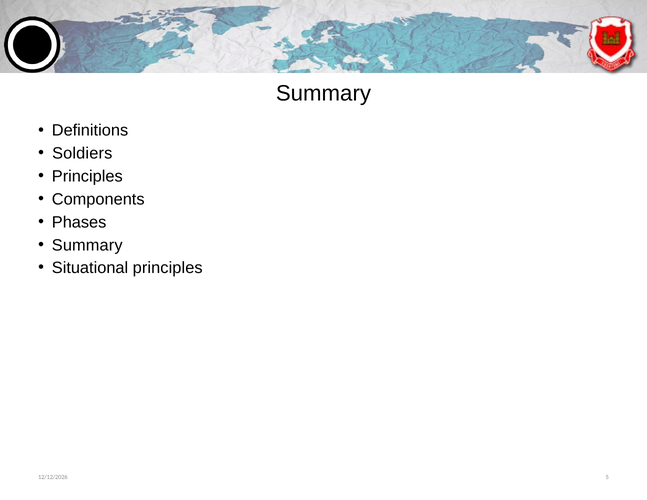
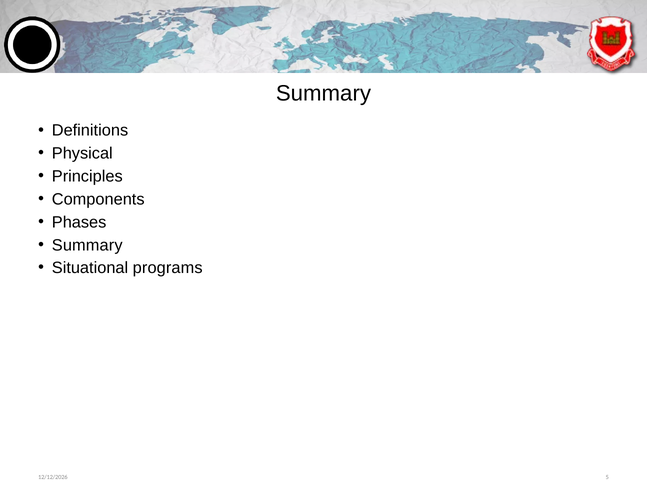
Soldiers: Soldiers -> Physical (82, 153)
Situational principles: principles -> programs (168, 268)
